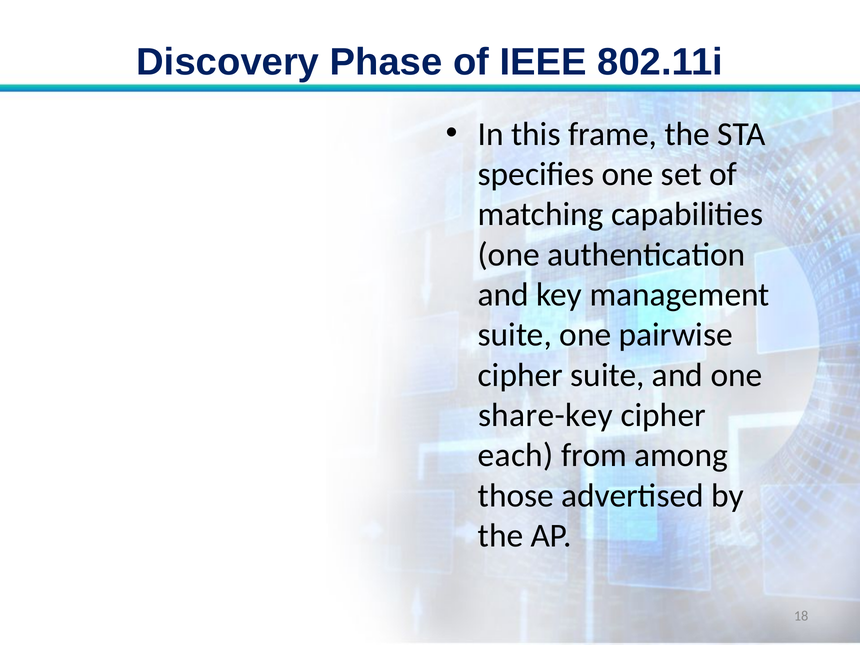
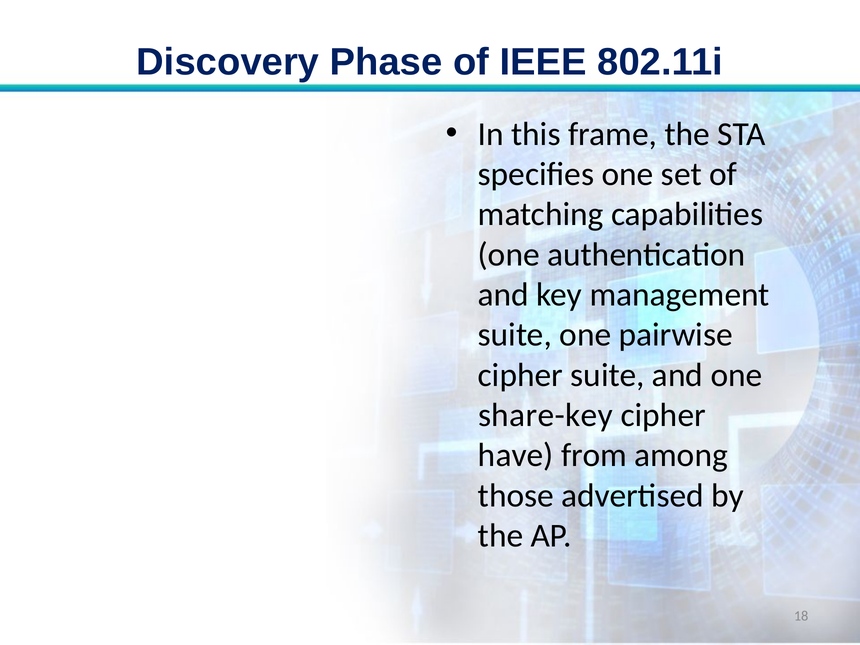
each: each -> have (516, 455)
